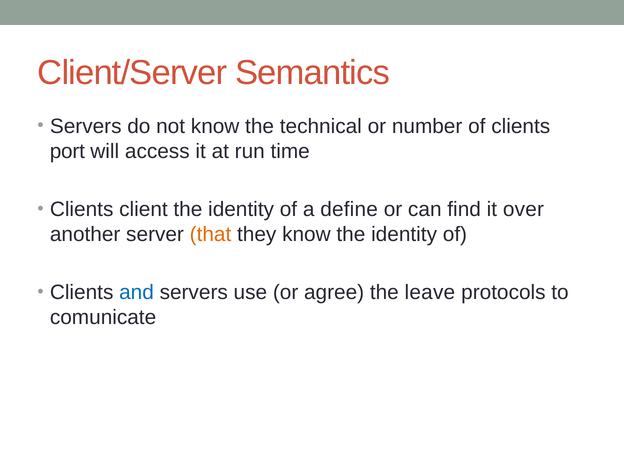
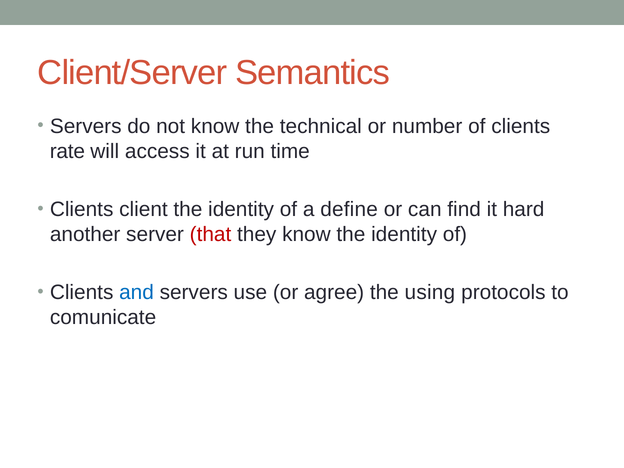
port: port -> rate (67, 151)
over: over -> hard (524, 209)
that colour: orange -> red (211, 234)
leave: leave -> using (430, 293)
